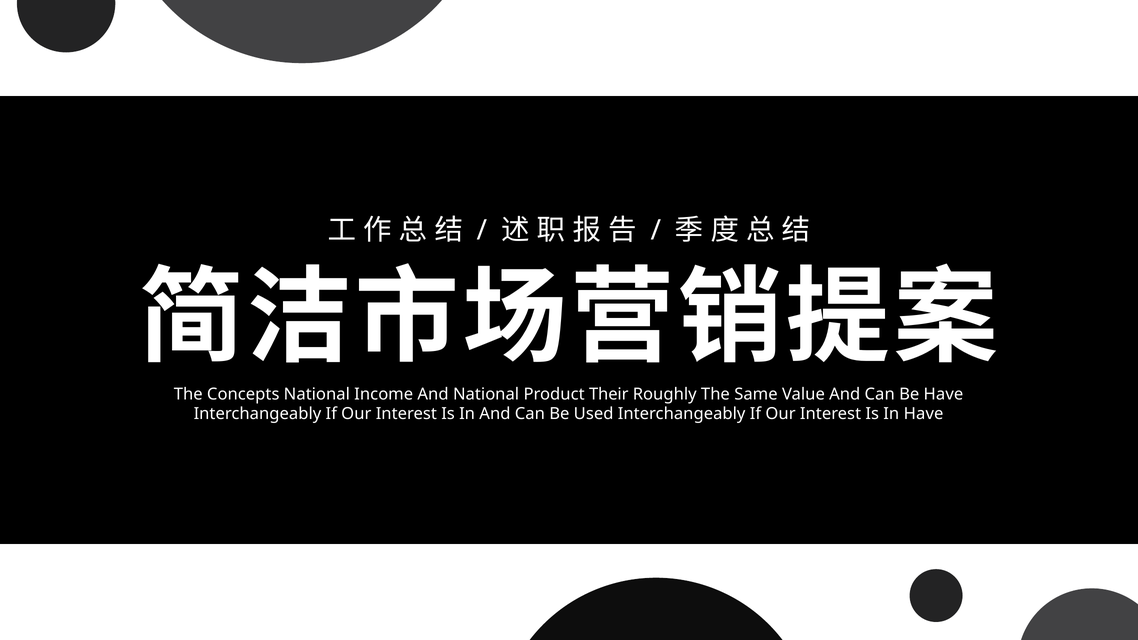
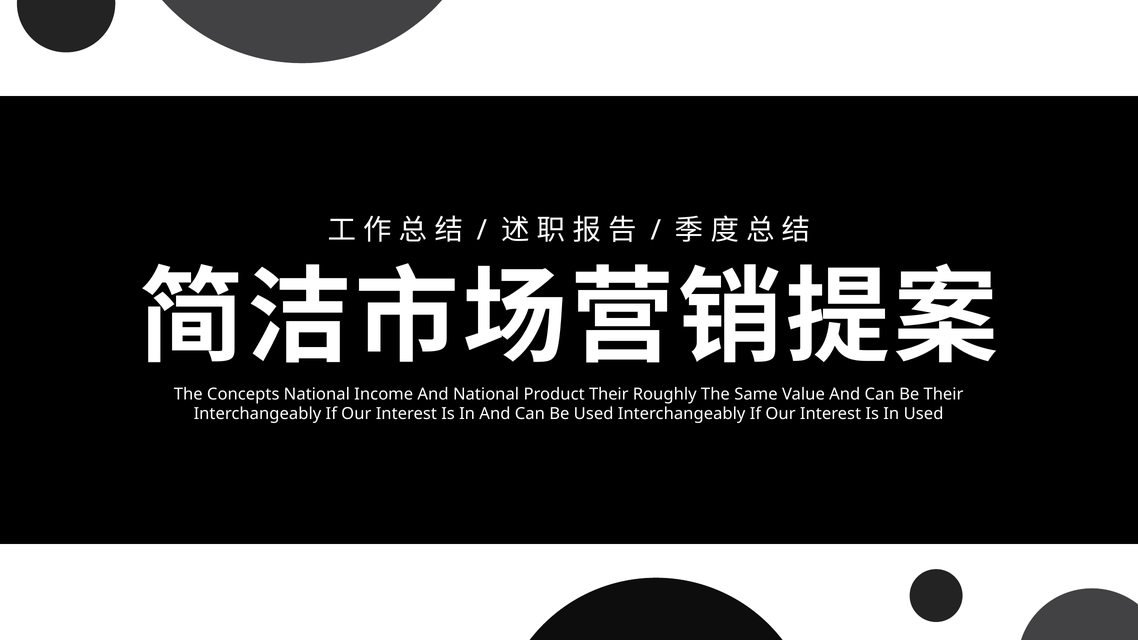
Be Have: Have -> Their (944, 394)
In Have: Have -> Used (924, 414)
